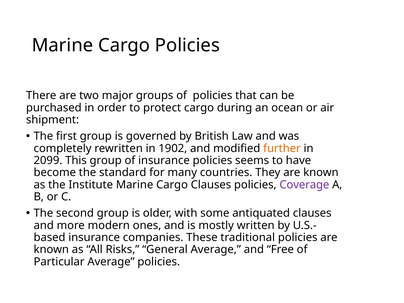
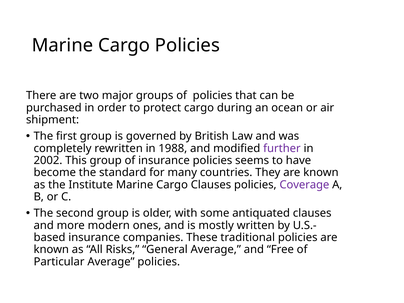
1902: 1902 -> 1988 (173, 148)
further colour: orange -> purple (282, 148)
2099: 2099 -> 2002 (48, 160)
